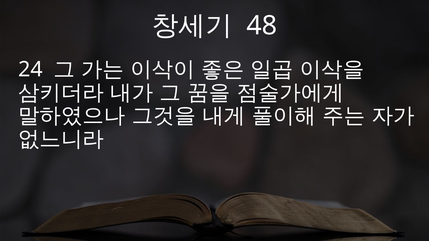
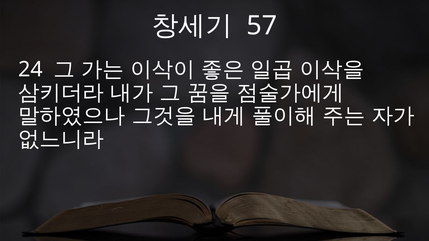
48: 48 -> 57 (262, 26)
